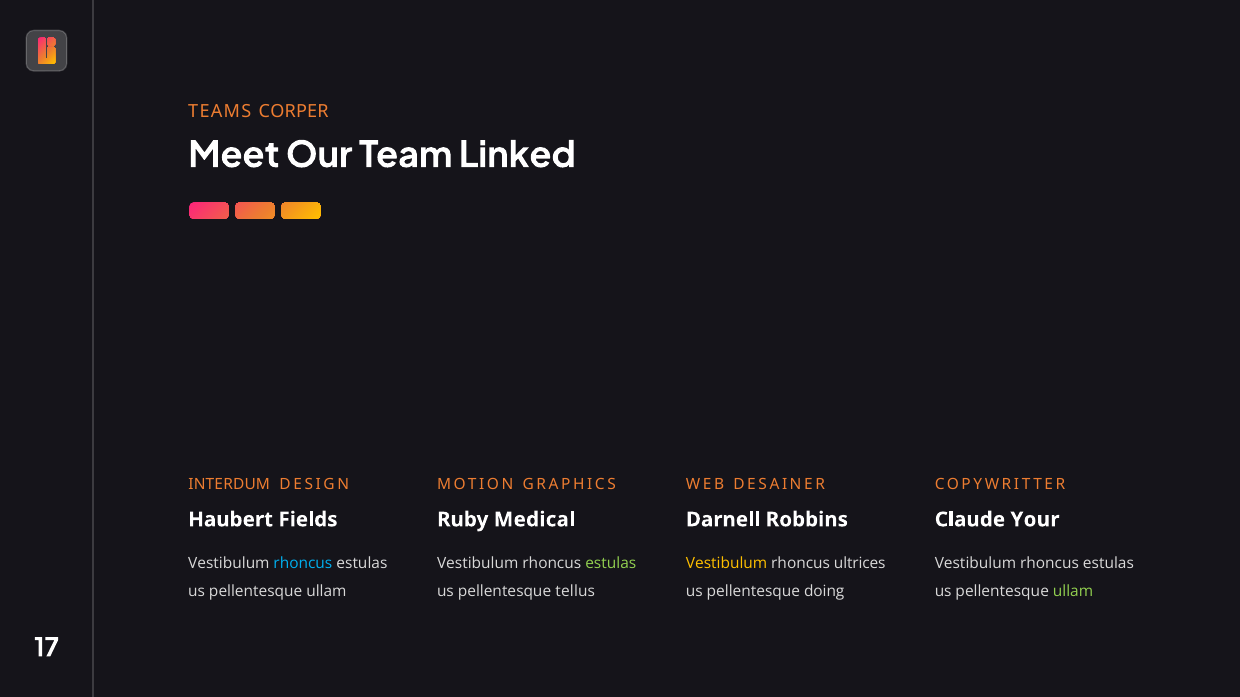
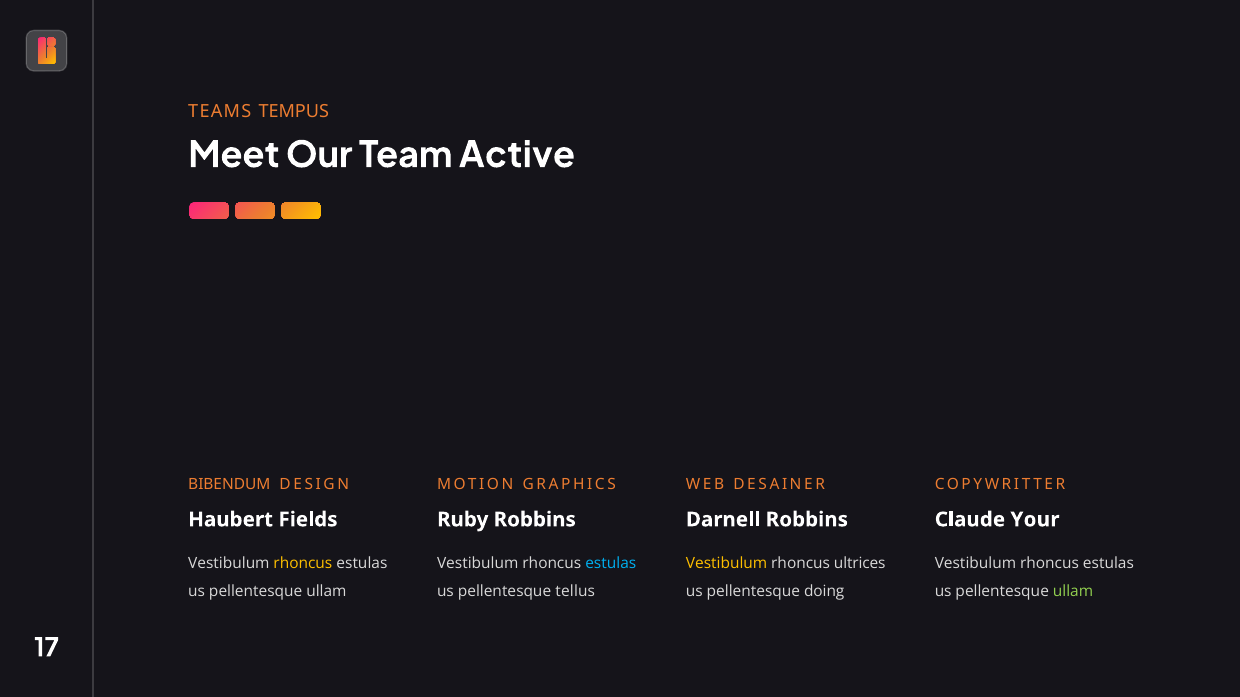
CORPER: CORPER -> TEMPUS (294, 112)
Linked: Linked -> Active (517, 155)
INTERDUM: INTERDUM -> BIBENDUM (229, 485)
Ruby Medical: Medical -> Robbins (535, 520)
rhoncus colour: light blue -> yellow (303, 564)
estulas colour: light green -> light blue (611, 564)
